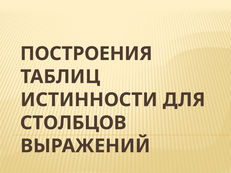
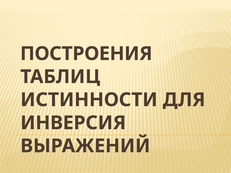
СТОЛБЦОВ: СТОЛБЦОВ -> ИНВЕРСИЯ (73, 123)
